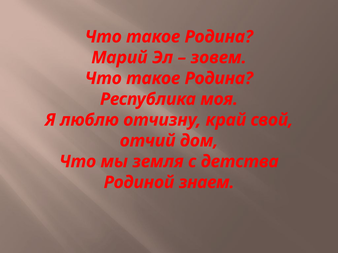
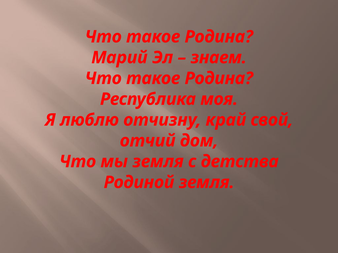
зовем: зовем -> знаем (219, 58)
Родиной знаем: знаем -> земля (207, 183)
